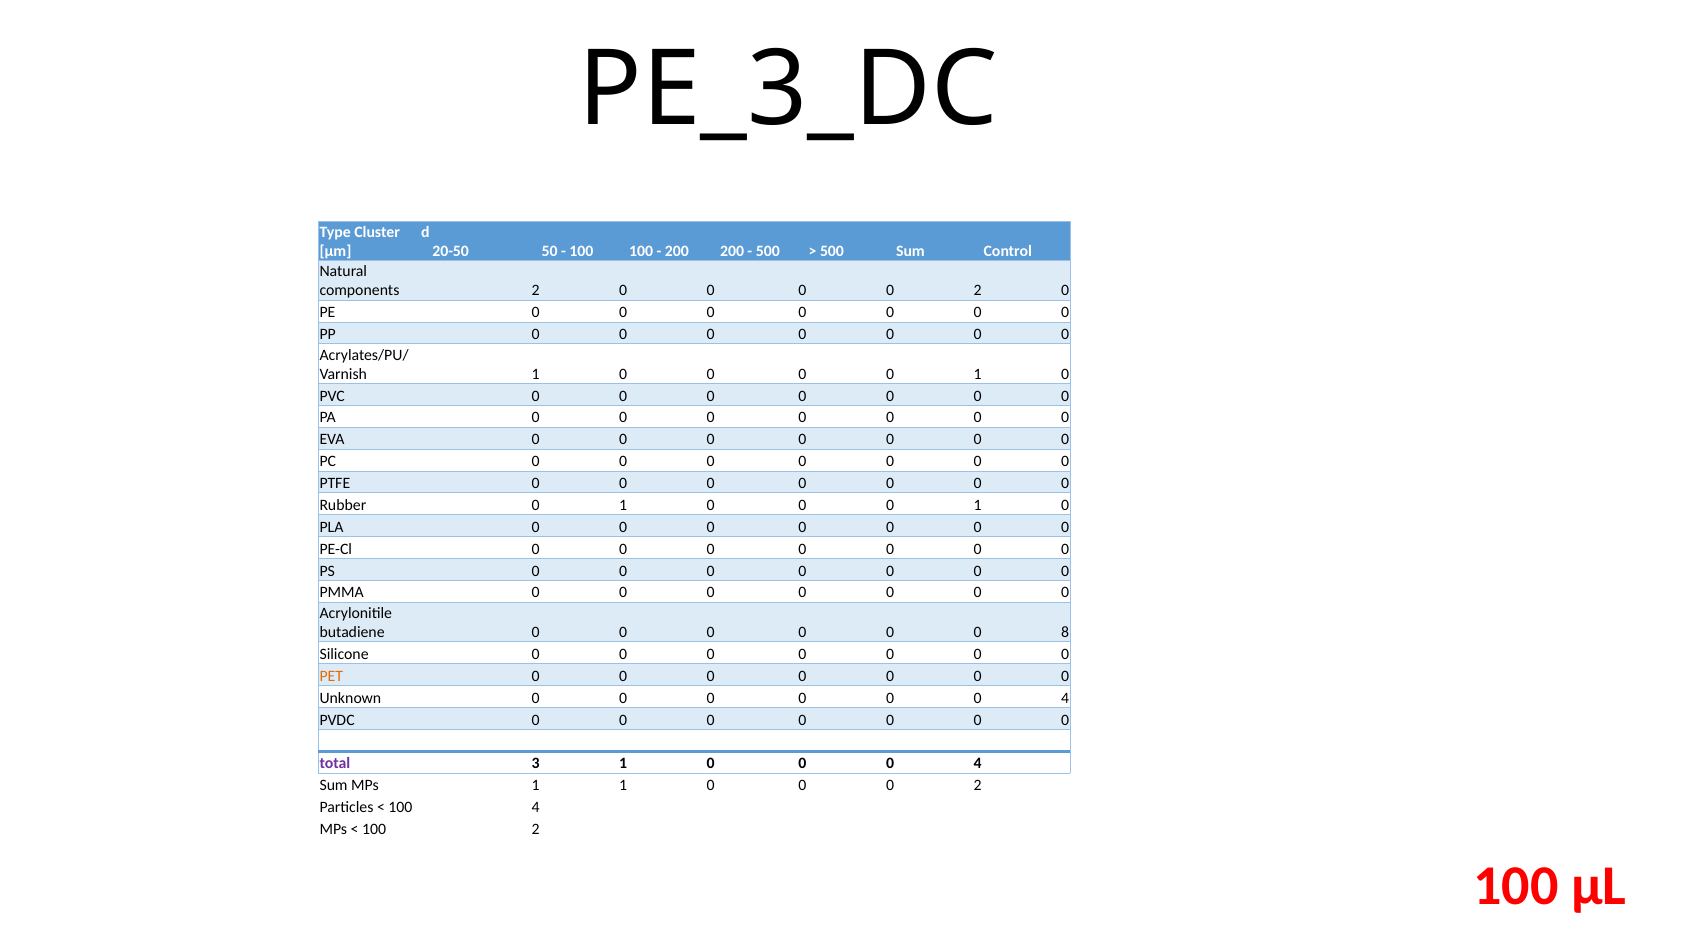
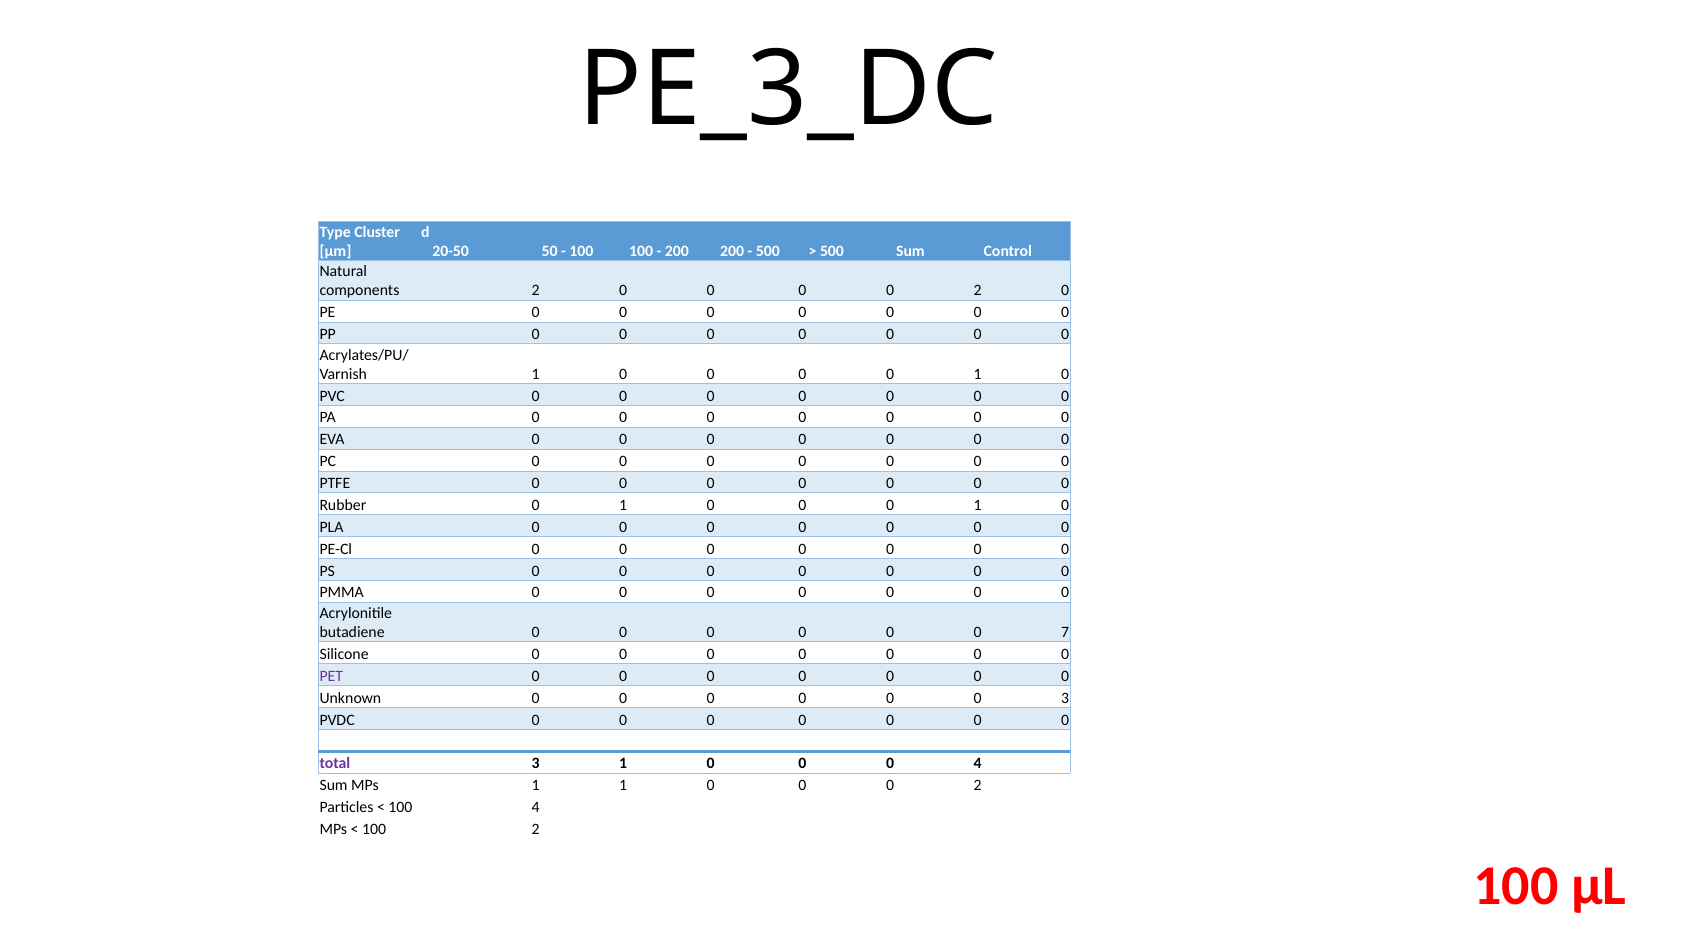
8: 8 -> 7 (1065, 632)
PET colour: orange -> purple (331, 676)
4: 4 -> 3 (1065, 698)
